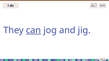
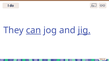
jig underline: none -> present (84, 30)
